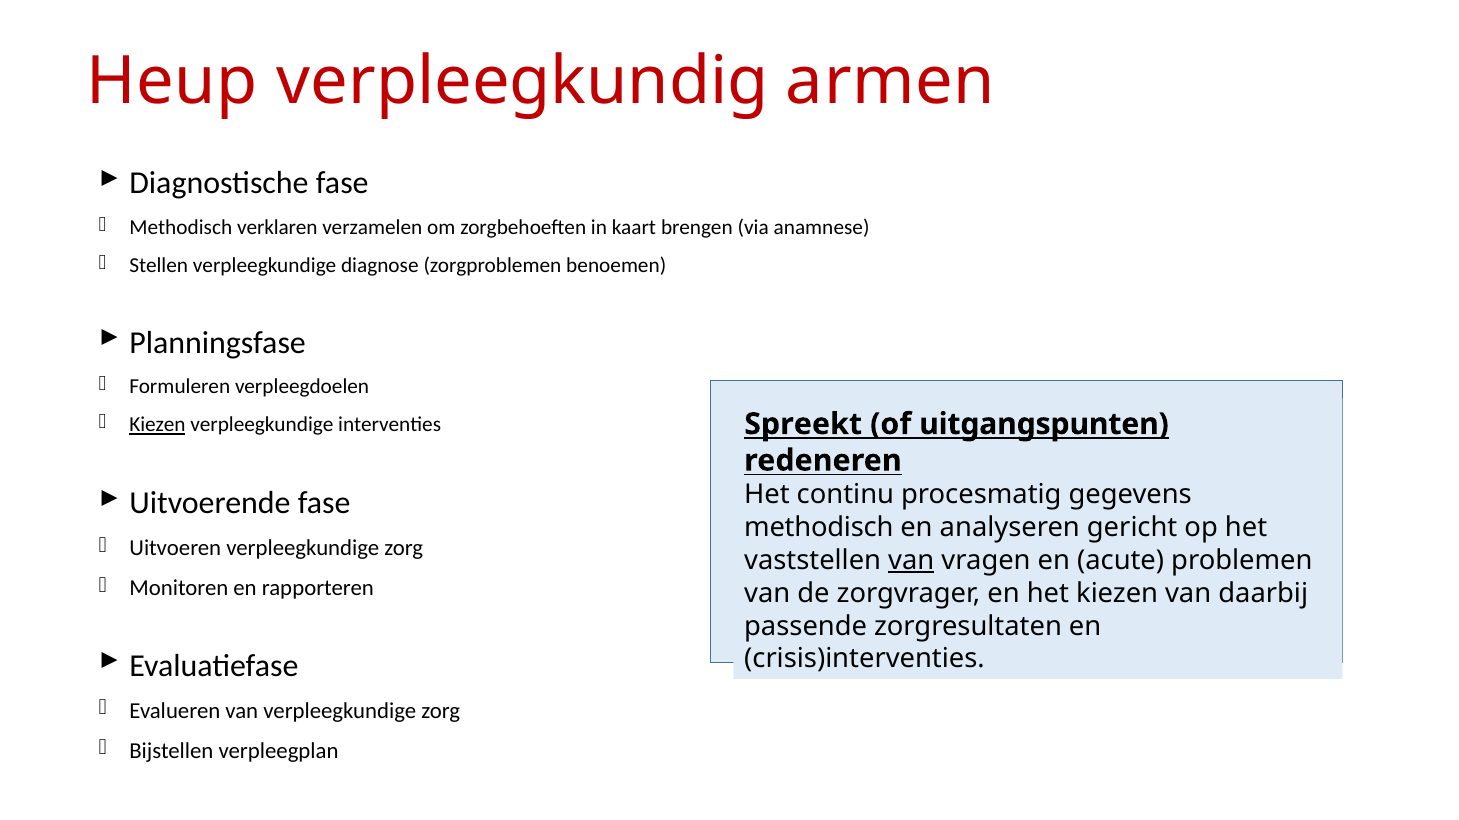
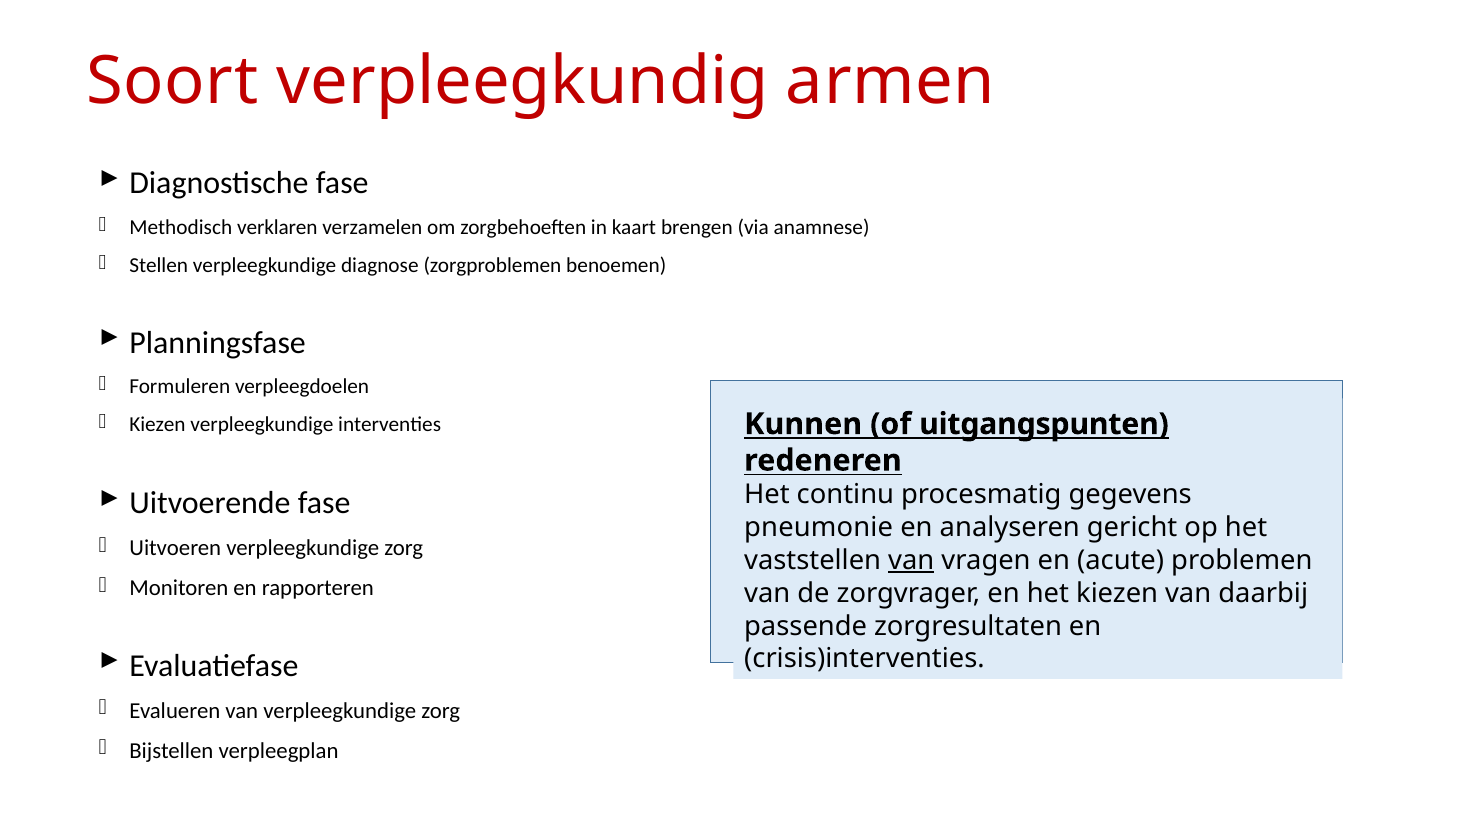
Heup: Heup -> Soort (172, 82)
Kiezen underline: present -> none (157, 425)
Spreekt: Spreekt -> Kunnen (803, 424)
methodisch: methodisch -> pneumonie (819, 528)
